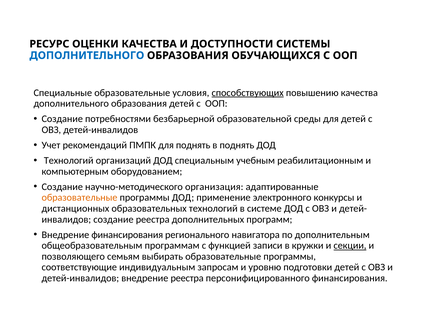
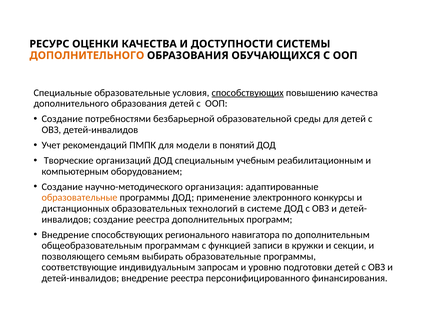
ДОПОЛНИТЕЛЬНОГО colour: blue -> orange (87, 56)
для поднять: поднять -> модели (193, 145)
в поднять: поднять -> понятий (237, 145)
Технологий: Технологий -> Творческие (69, 161)
Внедрение финансирования: финансирования -> способствующих (127, 235)
секции underline: present -> none (350, 246)
